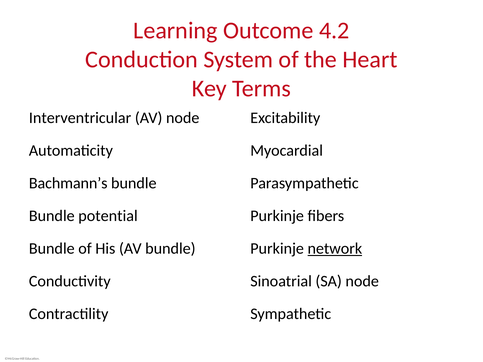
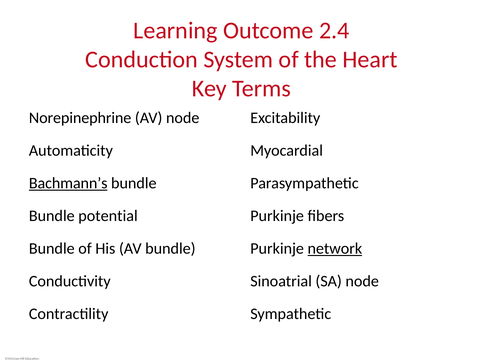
4.2: 4.2 -> 2.4 (334, 31)
Interventricular: Interventricular -> Norepinephrine (80, 118)
Bachmann’s underline: none -> present (68, 183)
